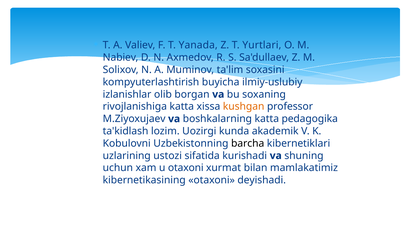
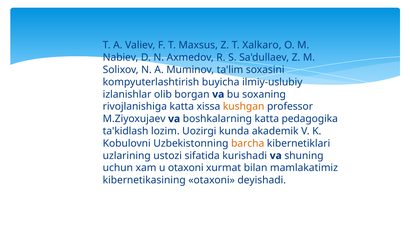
Yanada: Yanada -> Maxsus (198, 45)
Yurtlari: Yurtlari -> Xalkaro (262, 45)
barcha colour: black -> orange (248, 144)
